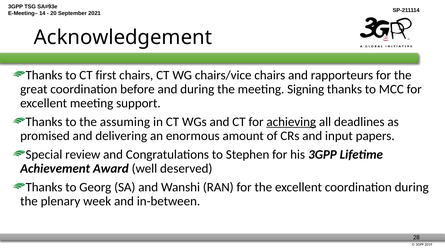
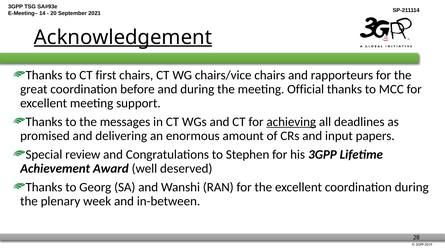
Acknowledgement underline: none -> present (123, 37)
Signing: Signing -> Official (306, 89)
assuming: assuming -> messages (125, 122)
